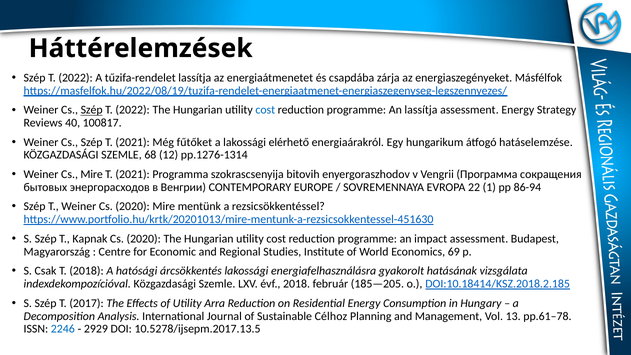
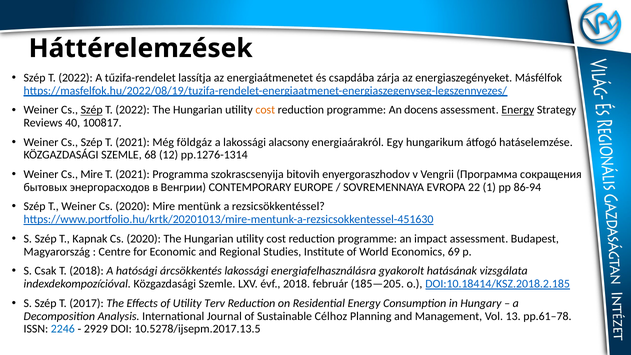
cost colour: blue -> orange (265, 110)
An lassítja: lassítja -> docens (421, 110)
Energy underline: none -> present (518, 110)
fűtőket: fűtőket -> földgáz (194, 142)
elérhető: elérhető -> alacsony (289, 142)
Arra: Arra -> Terv (215, 303)
